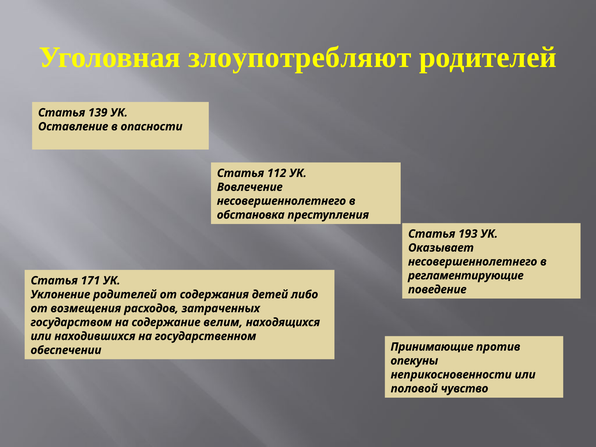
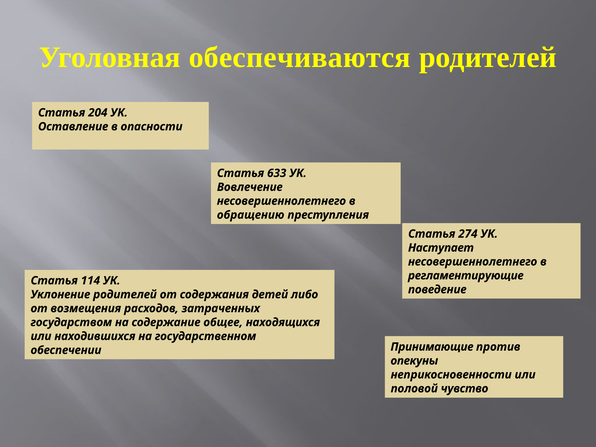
злоупотребляют: злоупотребляют -> обеспечиваются (300, 57)
139: 139 -> 204 (98, 113)
112: 112 -> 633 (277, 173)
обстановка: обстановка -> обращению (251, 215)
193: 193 -> 274 (468, 234)
Оказывает: Оказывает -> Наступает (441, 248)
171: 171 -> 114 (90, 281)
велим: велим -> общее (223, 322)
